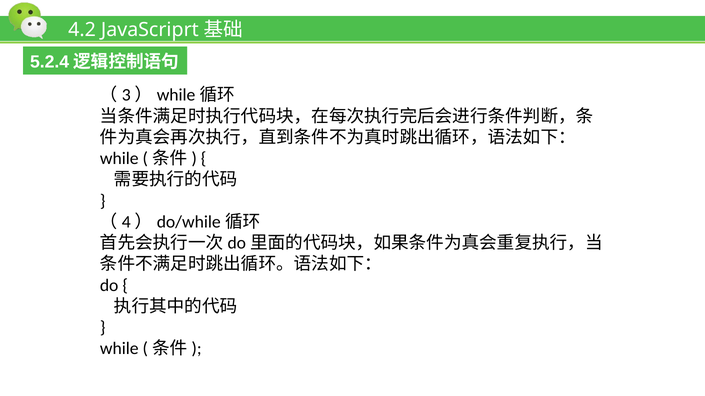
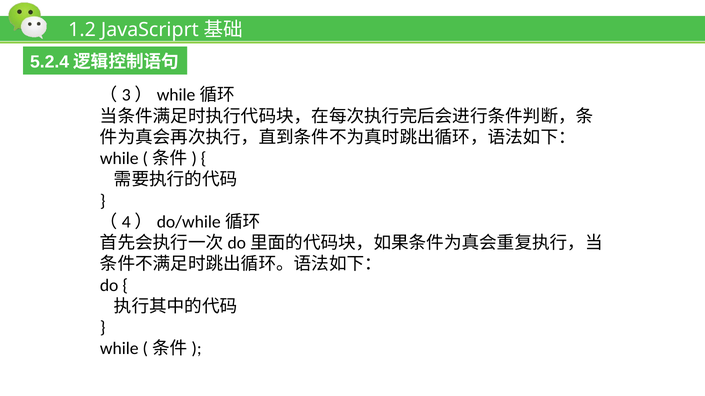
4.2: 4.2 -> 1.2 (82, 30)
